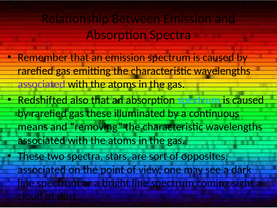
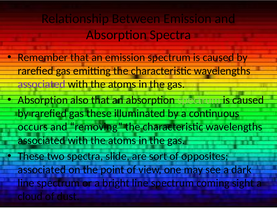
Redshifted: Redshifted -> Absorption (43, 100)
spectrum colour: light blue -> light green (199, 100)
means: means -> occurs (33, 127)
stars: stars -> slide (118, 156)
